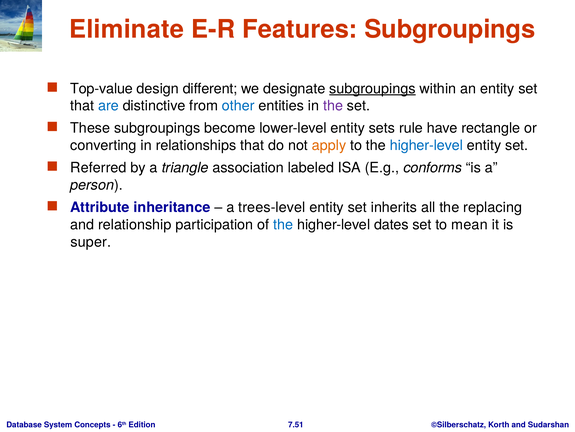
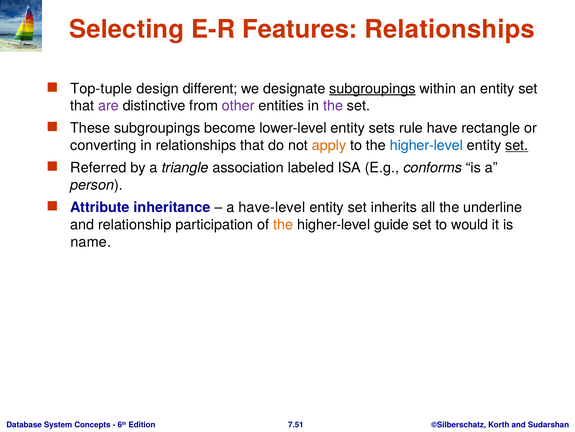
Eliminate: Eliminate -> Selecting (127, 29)
Features Subgroupings: Subgroupings -> Relationships (450, 29)
Top-value: Top-value -> Top-tuple (101, 88)
are colour: blue -> purple (108, 106)
other colour: blue -> purple (238, 106)
set underline: none -> present (517, 145)
trees-level: trees-level -> have-level (272, 207)
replacing: replacing -> underline (493, 207)
the colour: blue -> orange (283, 224)
dates: dates -> guide (391, 224)
mean: mean -> would (470, 224)
super: super -> name (91, 242)
